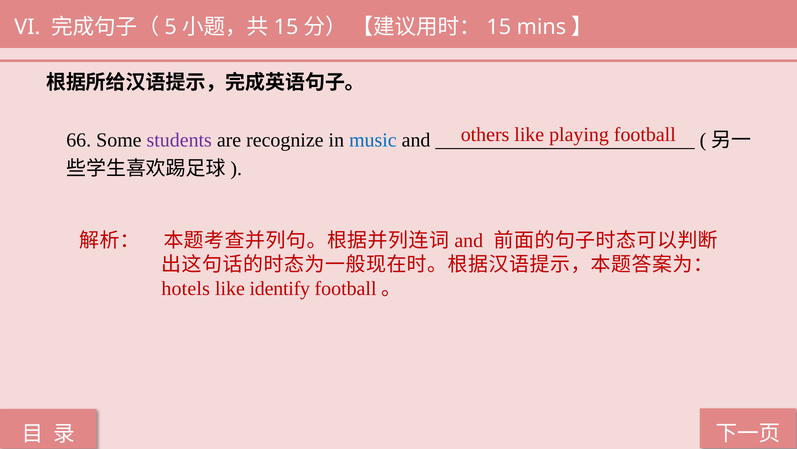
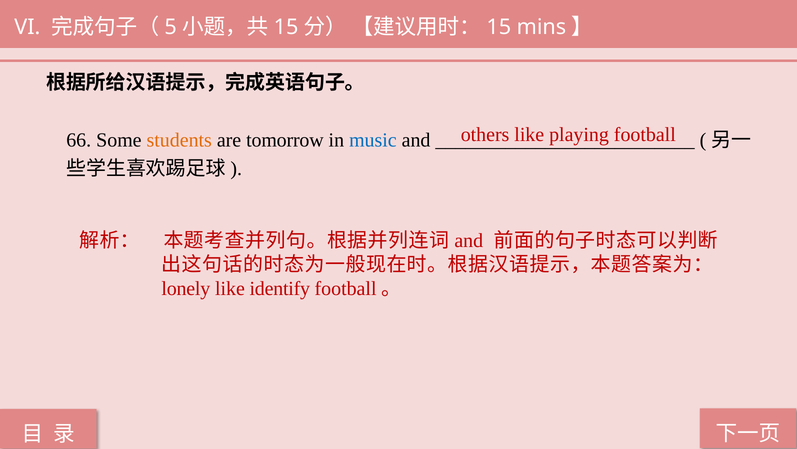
students colour: purple -> orange (179, 140)
recognize: recognize -> tomorrow (285, 140)
hotels: hotels -> lonely (186, 288)
